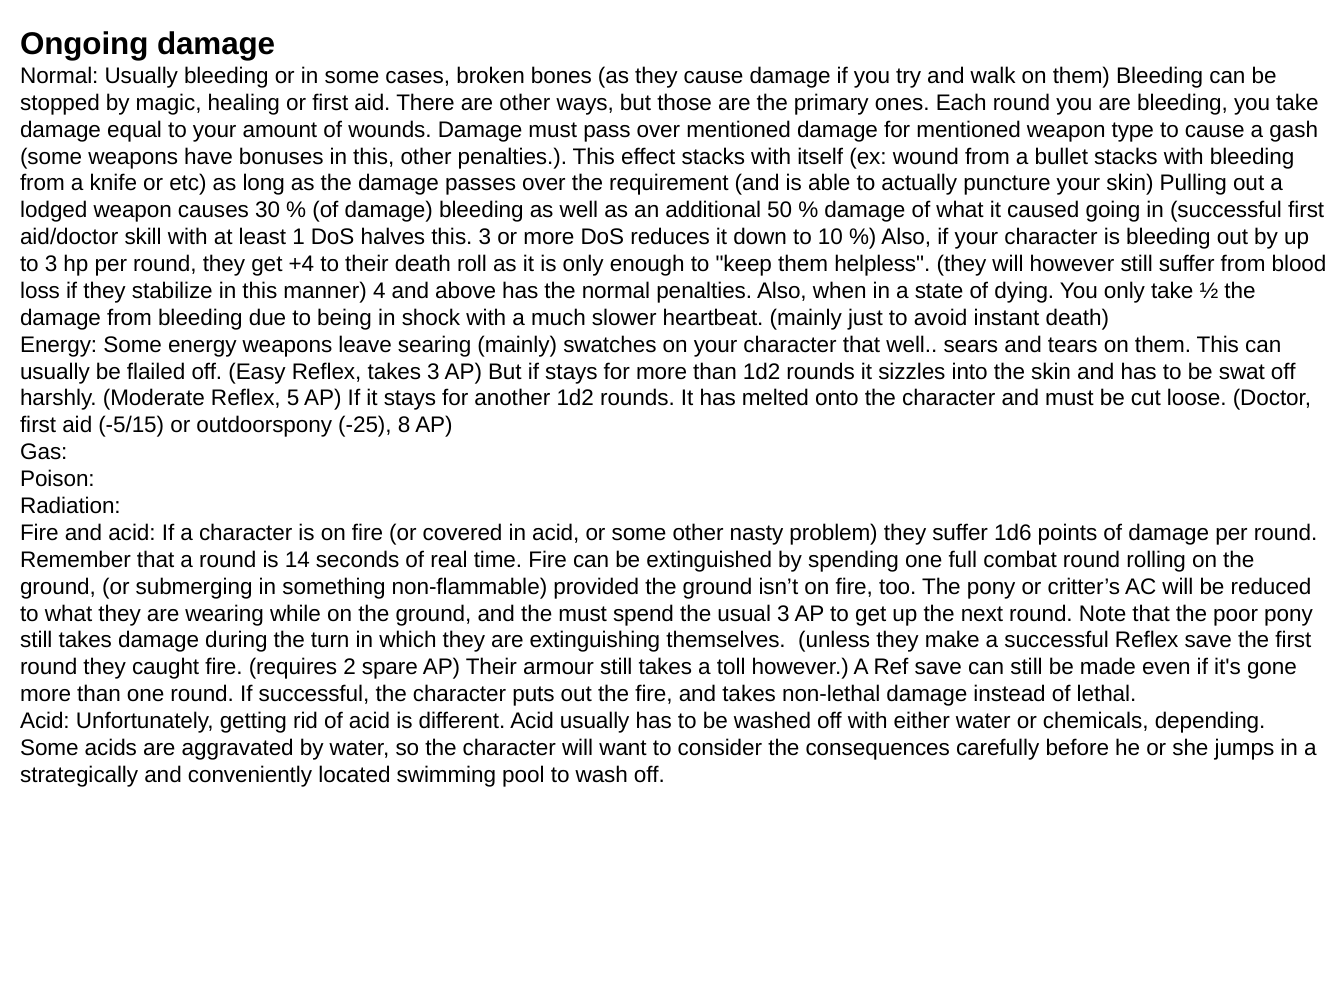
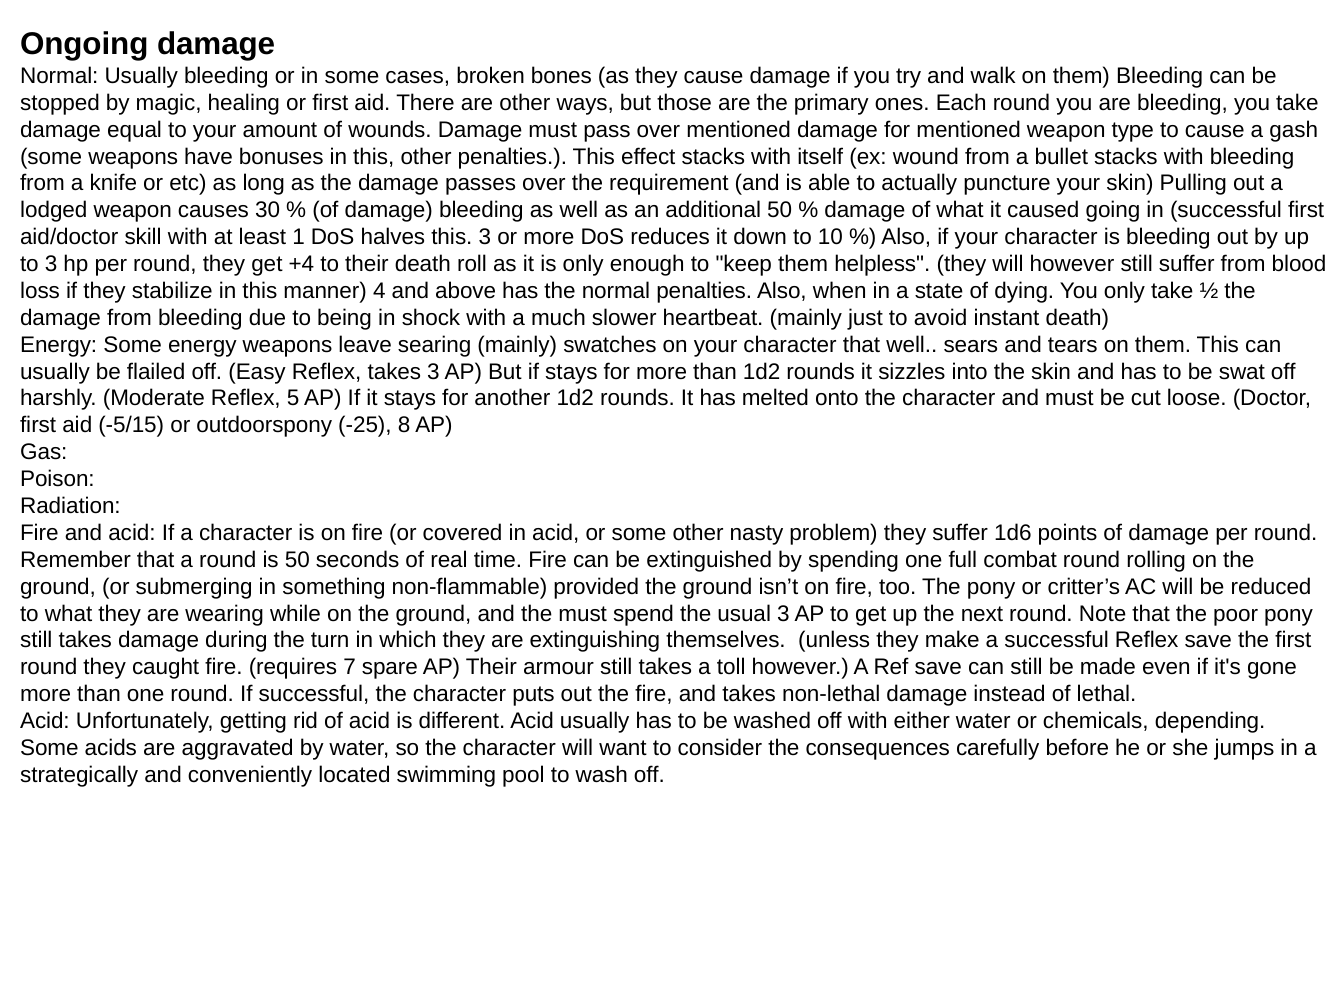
is 14: 14 -> 50 (297, 560)
2: 2 -> 7 (350, 668)
